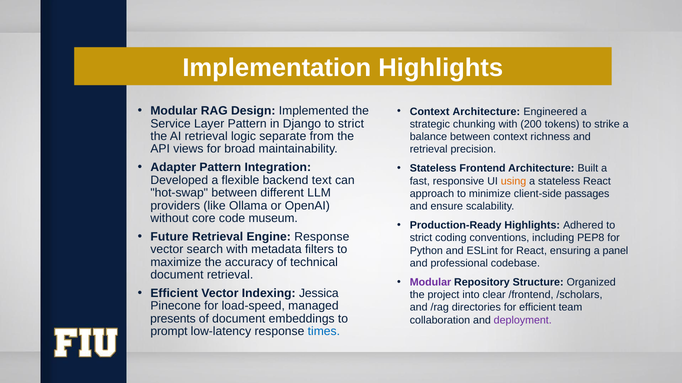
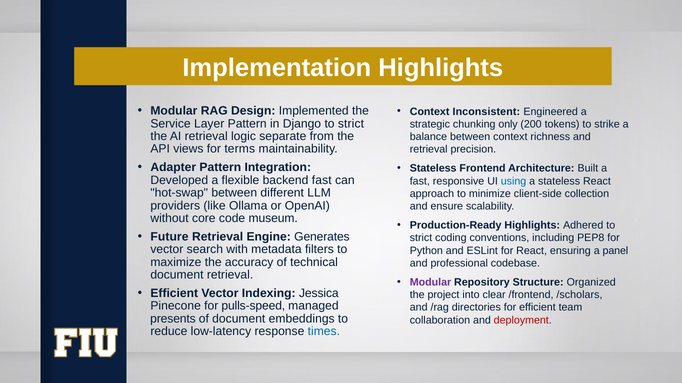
Context Architecture: Architecture -> Inconsistent (486, 112)
chunking with: with -> only (508, 124)
broad: broad -> terms (240, 149)
backend text: text -> fast (322, 180)
using colour: orange -> blue (514, 181)
passages: passages -> collection (587, 194)
Engine Response: Response -> Generates (322, 237)
load-speed: load-speed -> pulls-speed (253, 307)
deployment colour: purple -> red (523, 321)
prompt: prompt -> reduce (169, 332)
